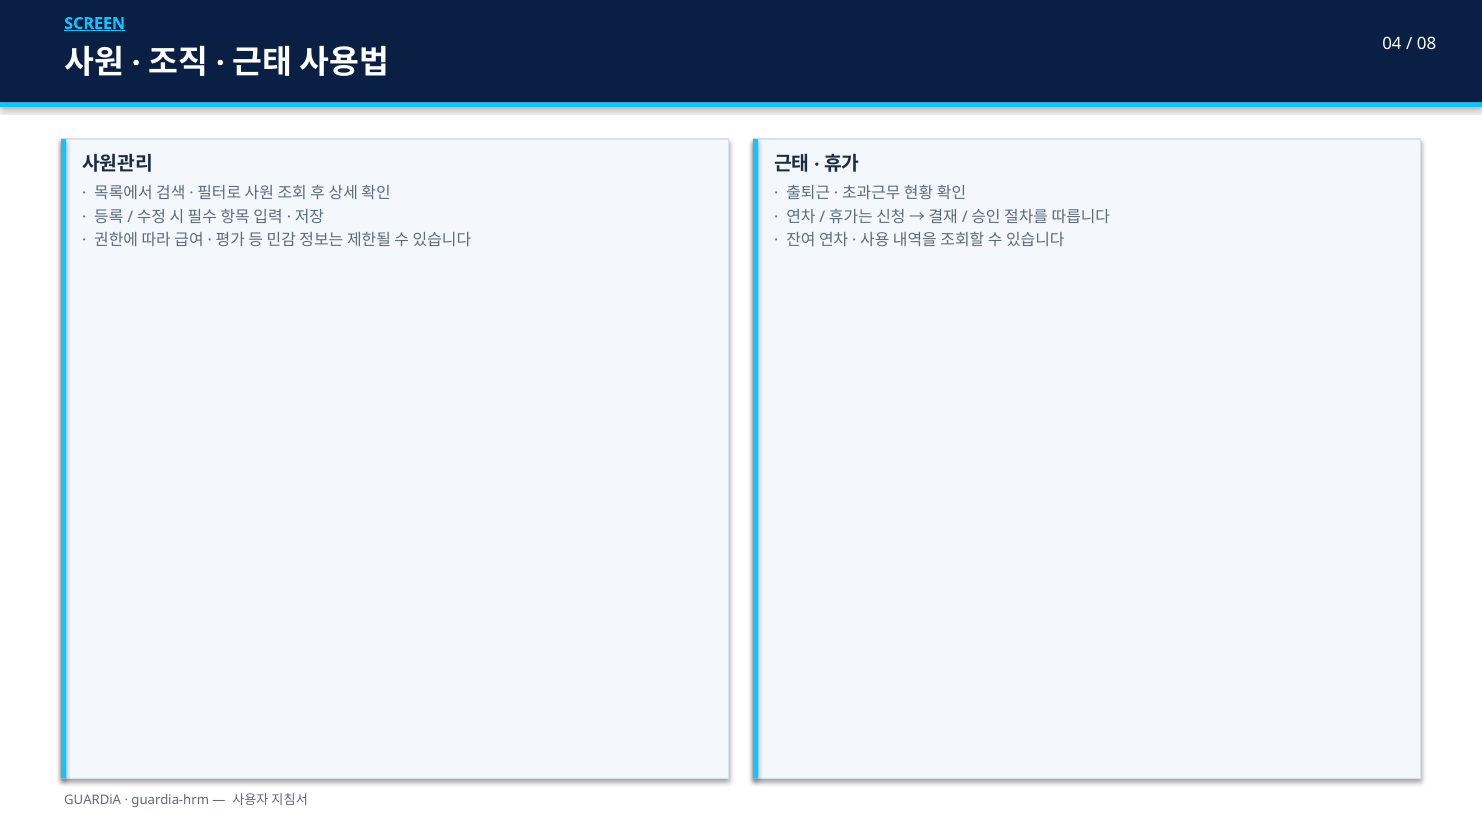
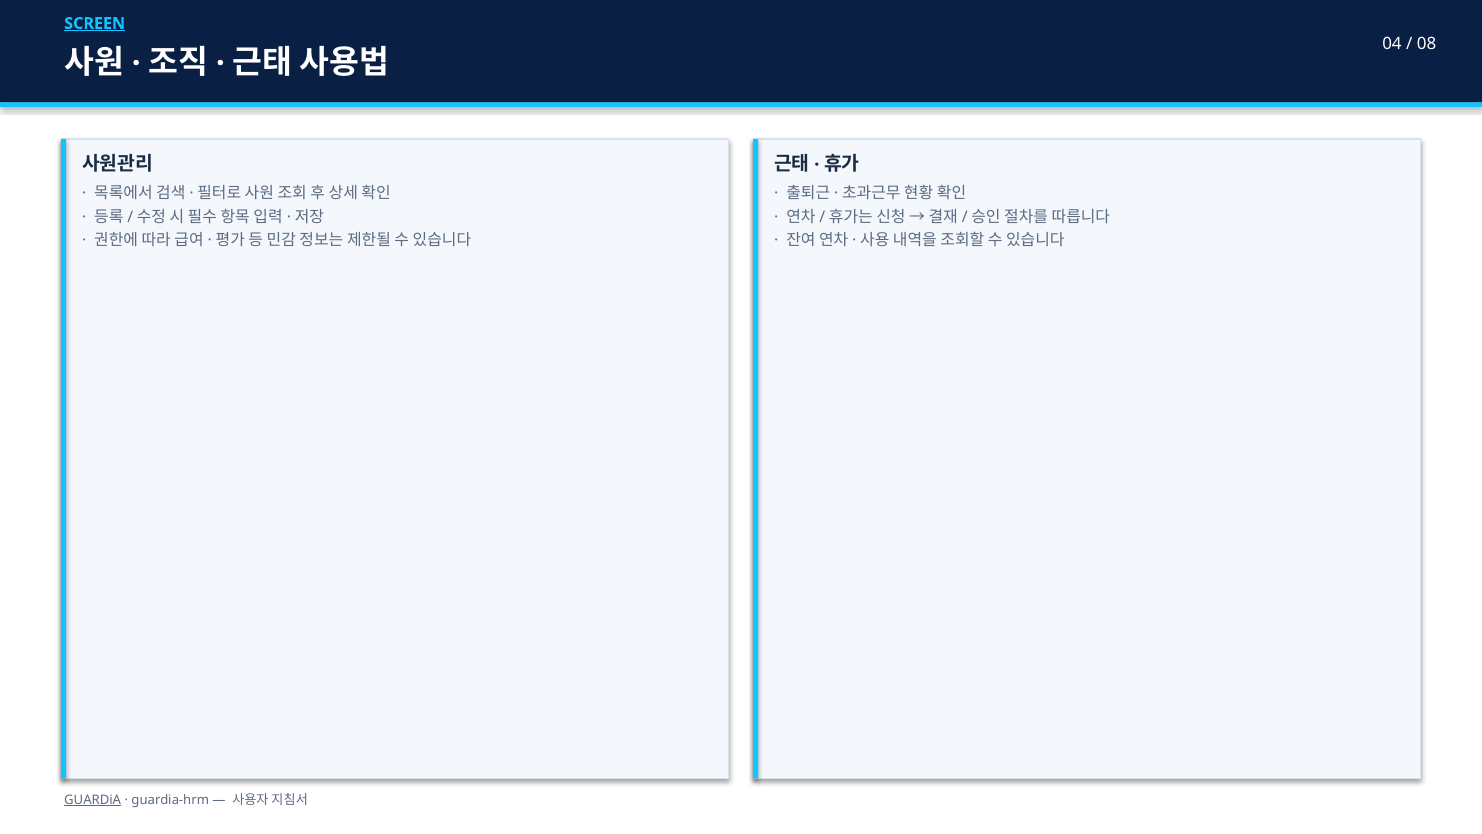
GUARDiA underline: none -> present (93, 799)
